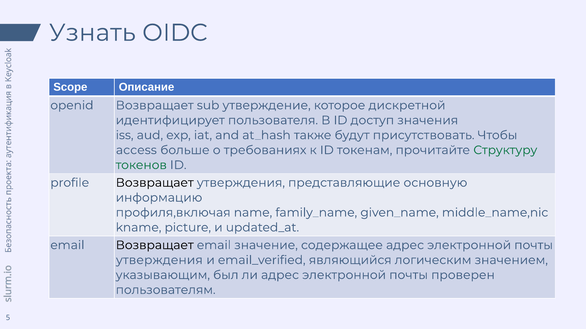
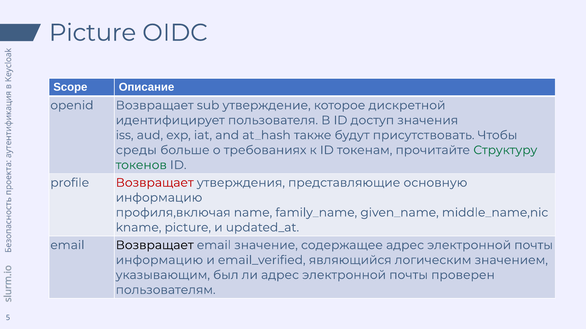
Узнать: Узнать -> Picture (93, 33)
access: access -> среды (136, 150)
Возвращает colour: black -> red (155, 183)
утверждения: утверждения -> информацию (159, 261)
